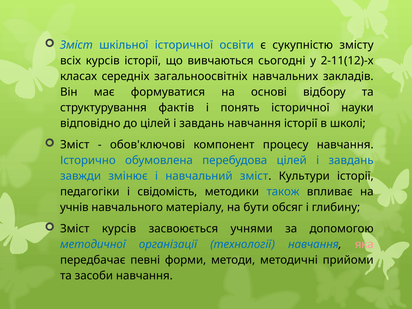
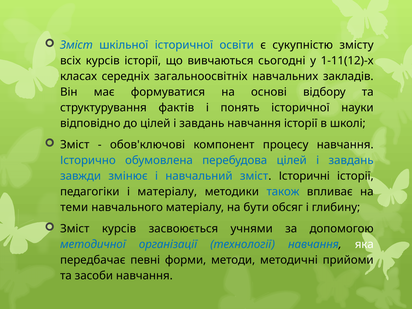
2-11(12)-х: 2-11(12)-х -> 1-11(12)-х (347, 61)
Культури: Культури -> Історичні (304, 176)
і свідомість: свідомість -> матеріалу (167, 192)
учнів: учнів -> теми (74, 207)
яка colour: pink -> white (364, 244)
